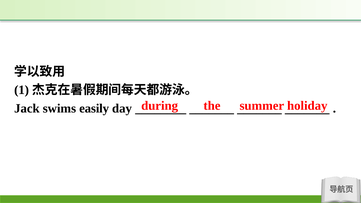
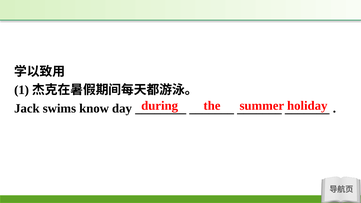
easily: easily -> know (94, 108)
